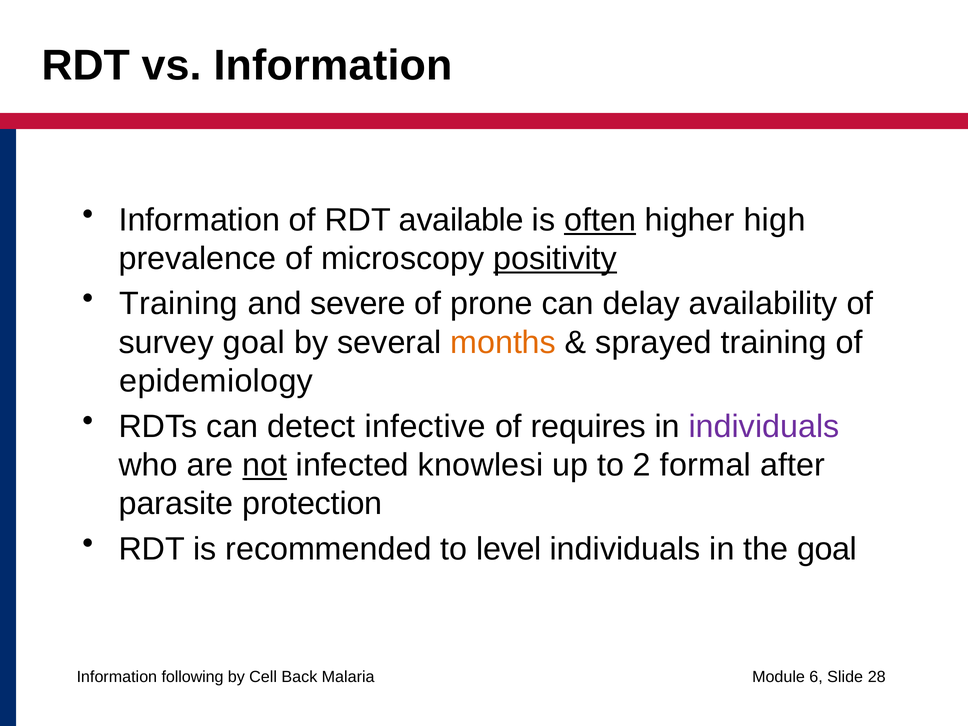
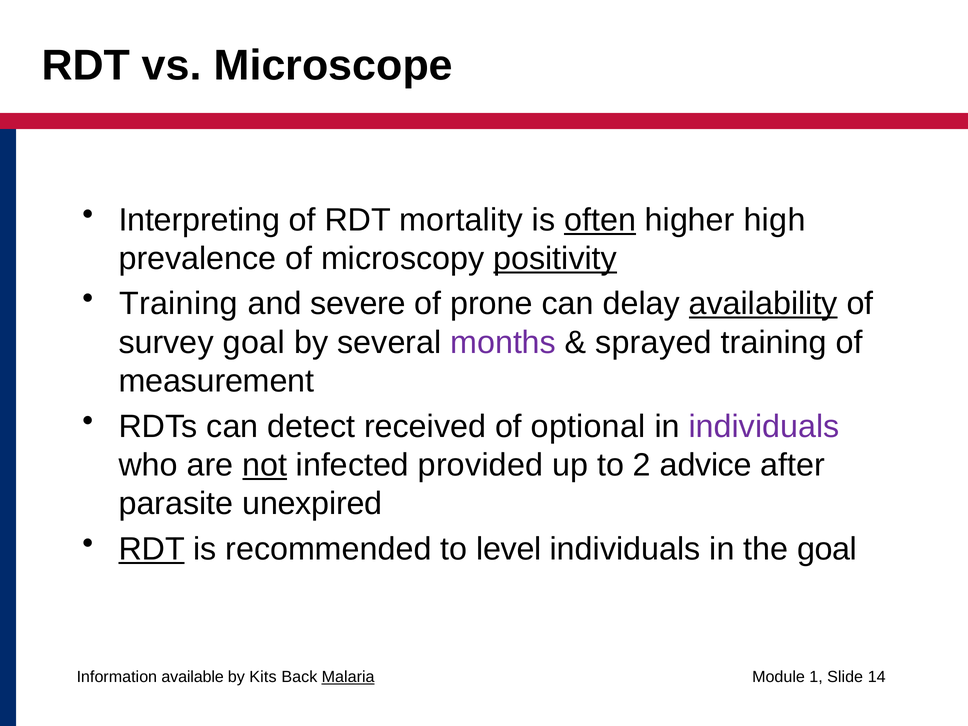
vs Information: Information -> Microscope (333, 66)
Information: Information -> Interpreting (199, 220)
available: available -> mortality (461, 220)
availability underline: none -> present (763, 304)
months colour: orange -> purple (503, 343)
epidemiology: epidemiology -> measurement (216, 381)
infective: infective -> received (425, 426)
requires: requires -> optional (588, 426)
knowlesi: knowlesi -> provided (481, 465)
formal: formal -> advice (706, 465)
protection: protection -> unexpired (312, 504)
RDT underline: none -> present (152, 549)
following: following -> available (193, 677)
Cell: Cell -> Kits (263, 677)
Malaria underline: none -> present (348, 677)
6: 6 -> 1 (816, 677)
28: 28 -> 14 (877, 677)
